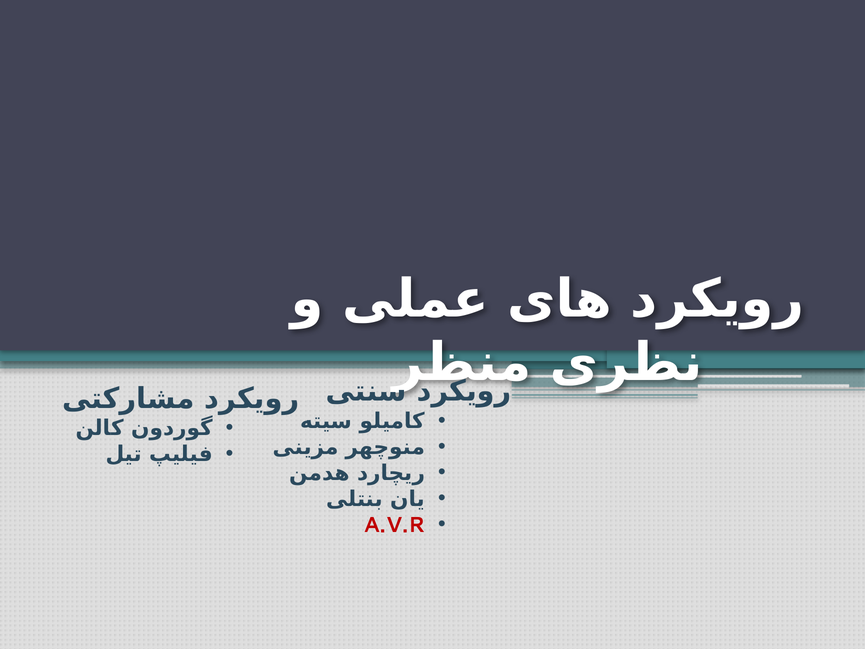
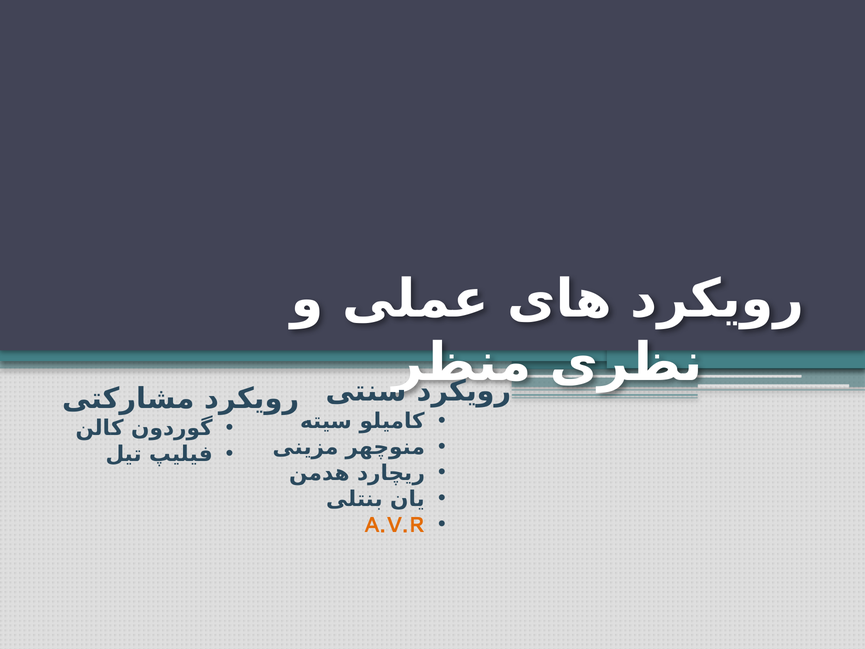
A.V.R colour: red -> orange (394, 525)
